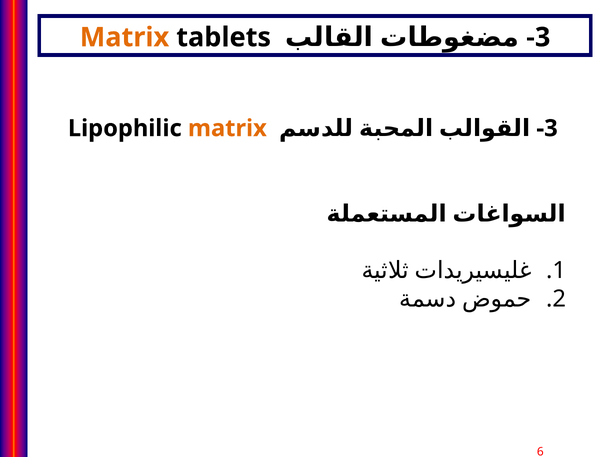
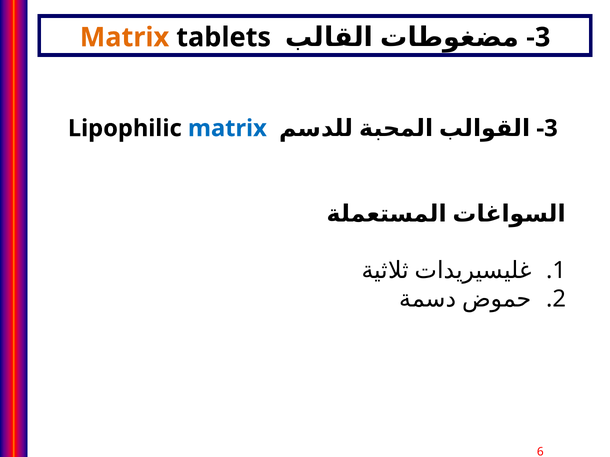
matrix colour: orange -> blue (227, 128)
